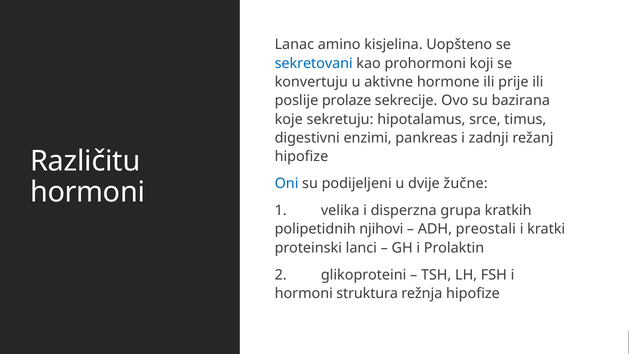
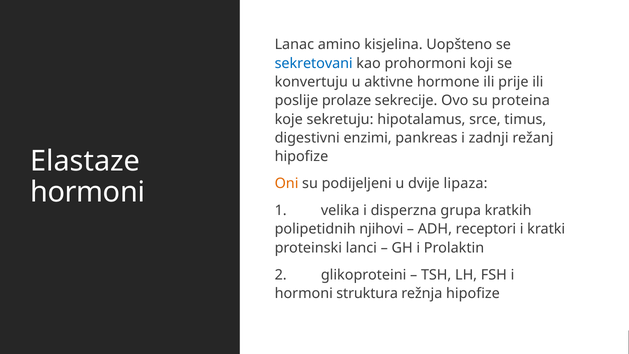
bazirana: bazirana -> proteina (521, 101)
Različitu: Različitu -> Elastaze (85, 161)
Oni colour: blue -> orange (287, 184)
žučne: žučne -> lipaza (466, 184)
preostali: preostali -> receptori (486, 229)
